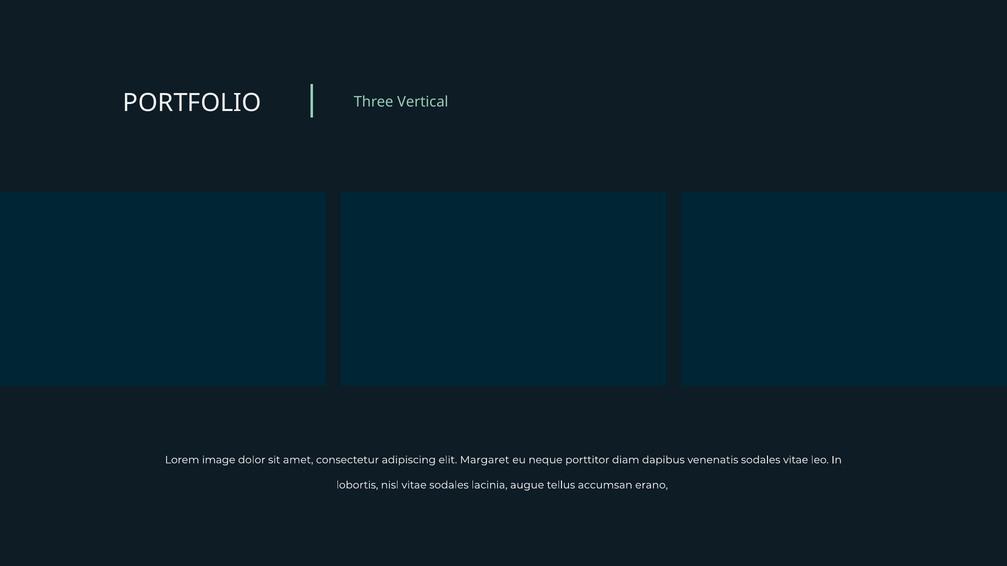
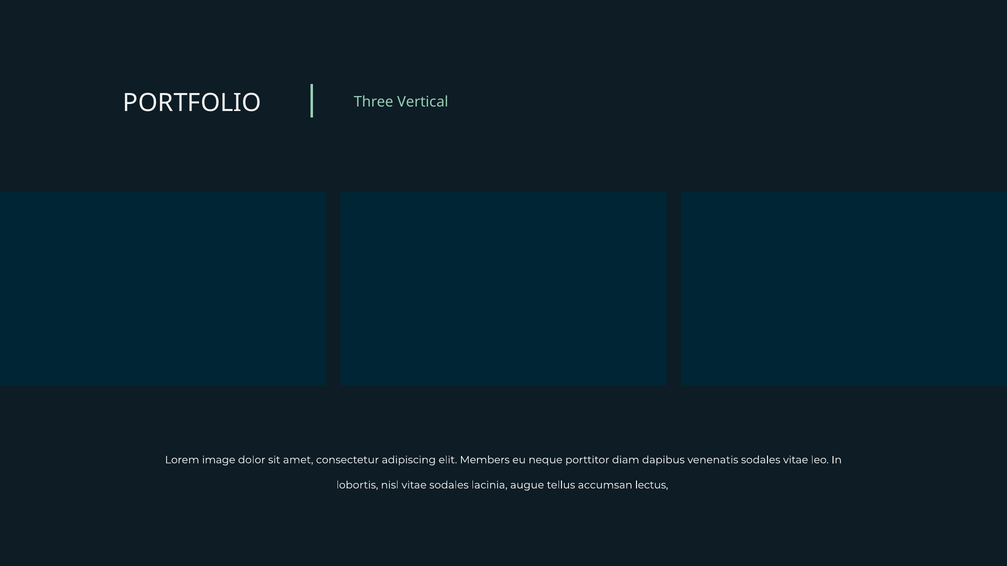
Margaret: Margaret -> Members (485, 460)
erano: erano -> lectus (652, 485)
